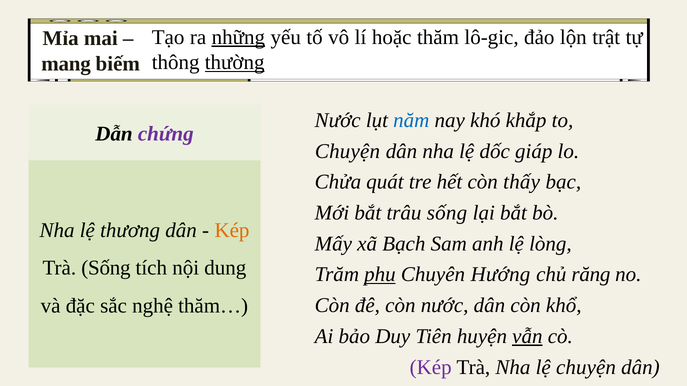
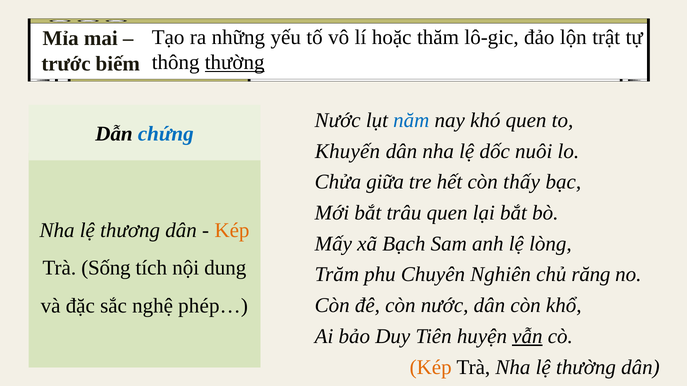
những underline: present -> none (238, 37)
mang: mang -> trước (66, 64)
khó khắp: khắp -> quen (526, 120)
chứng colour: purple -> blue (166, 134)
Chuyện: Chuyện -> Khuyến (348, 151)
giáp: giáp -> nuôi (534, 151)
quát: quát -> giữa (385, 182)
trâu sống: sống -> quen (447, 213)
phu underline: present -> none (380, 275)
Hướng: Hướng -> Nghiên (501, 275)
thăm…: thăm… -> phép… (213, 306)
Kép colour: purple -> orange (431, 368)
lệ chuyện: chuyện -> thường (586, 368)
